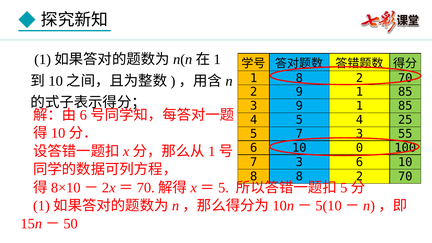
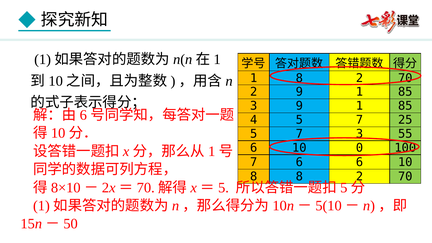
4 5 4: 4 -> 7 (360, 120)
3: 3 -> 6 (299, 162)
